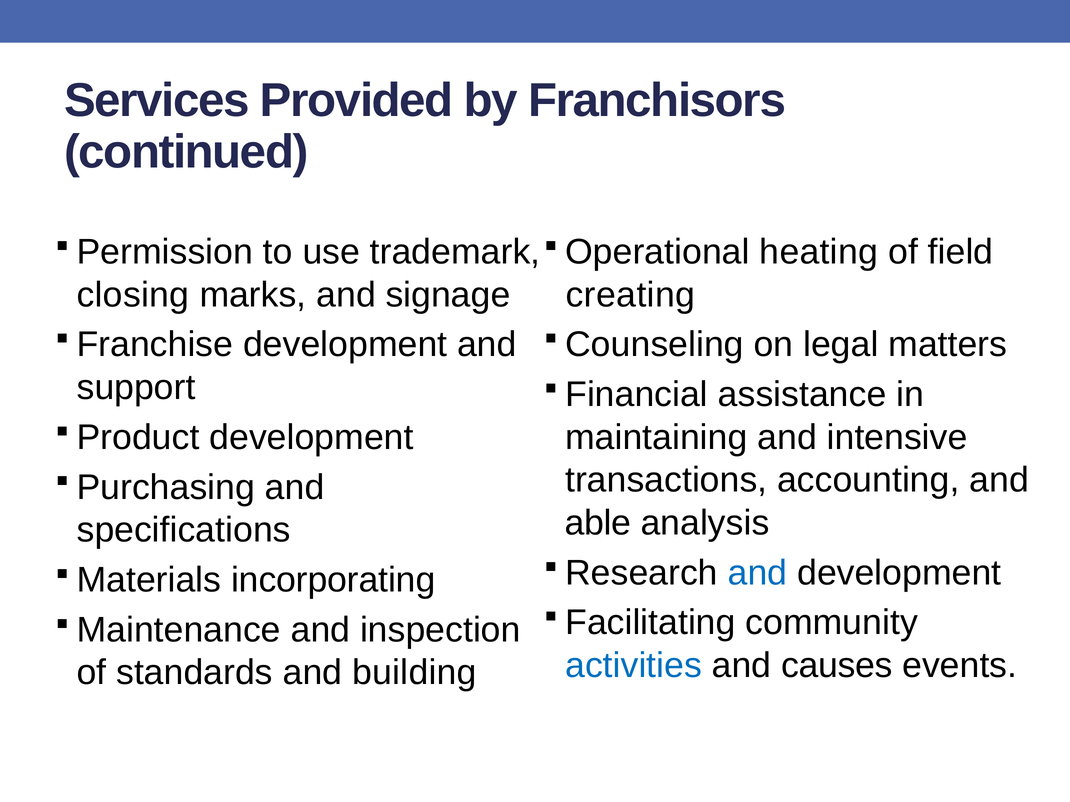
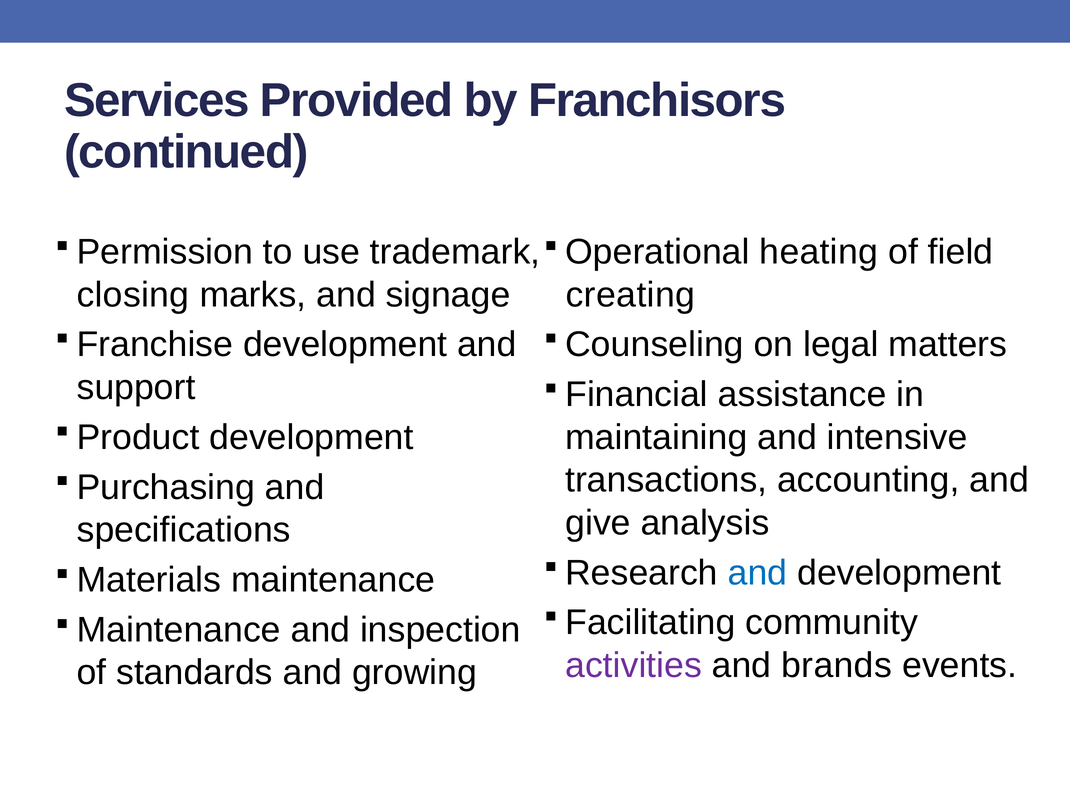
able: able -> give (598, 523)
incorporating: incorporating -> maintenance (333, 580)
activities colour: blue -> purple (634, 666)
causes: causes -> brands (837, 666)
building: building -> growing (414, 673)
